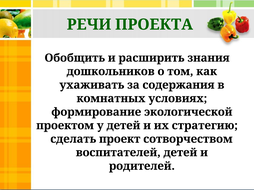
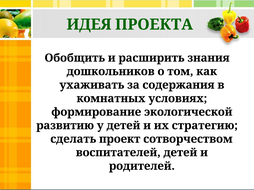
РЕЧИ: РЕЧИ -> ИДЕЯ (89, 25)
проектом: проектом -> развитию (65, 126)
